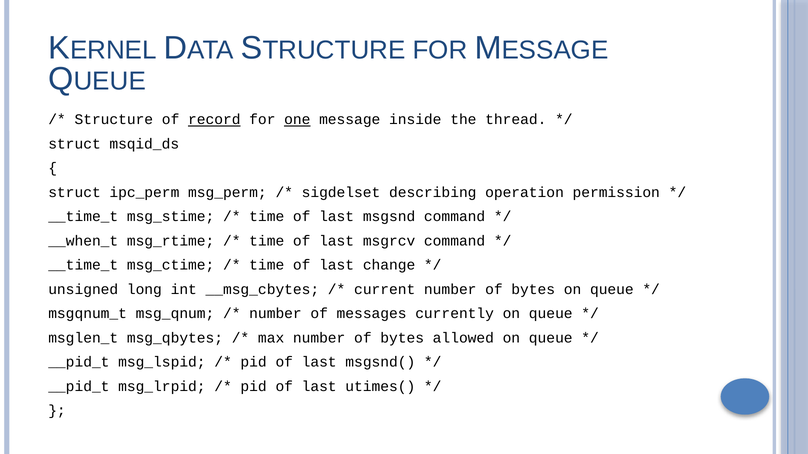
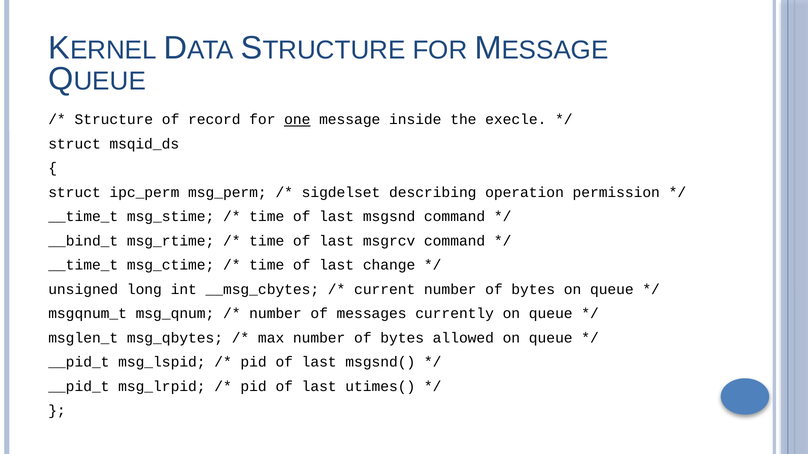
record underline: present -> none (214, 120)
thread: thread -> execle (516, 120)
__when_t: __when_t -> __bind_t (83, 241)
